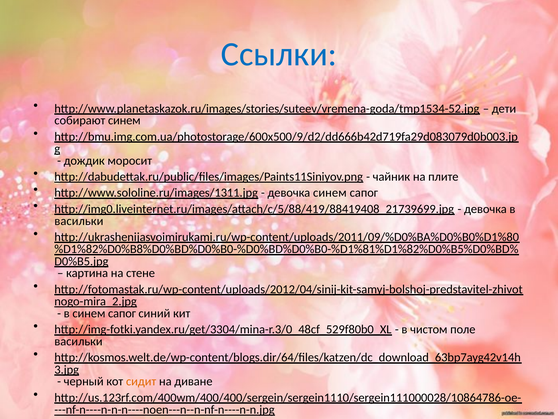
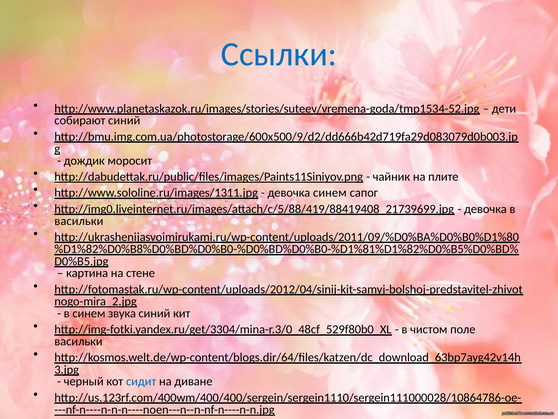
собирают синем: синем -> синий (124, 120)
в синем сапог: сапог -> звука (122, 313)
сидит colour: orange -> blue (141, 381)
